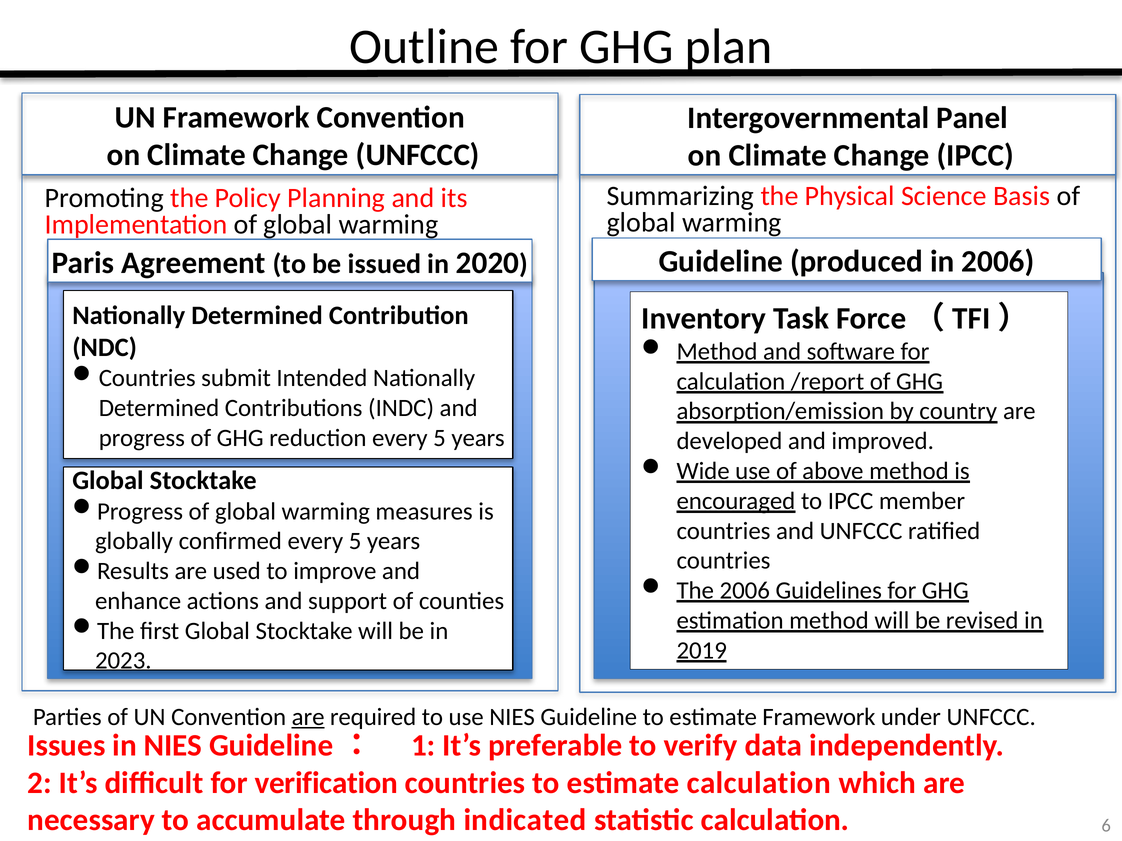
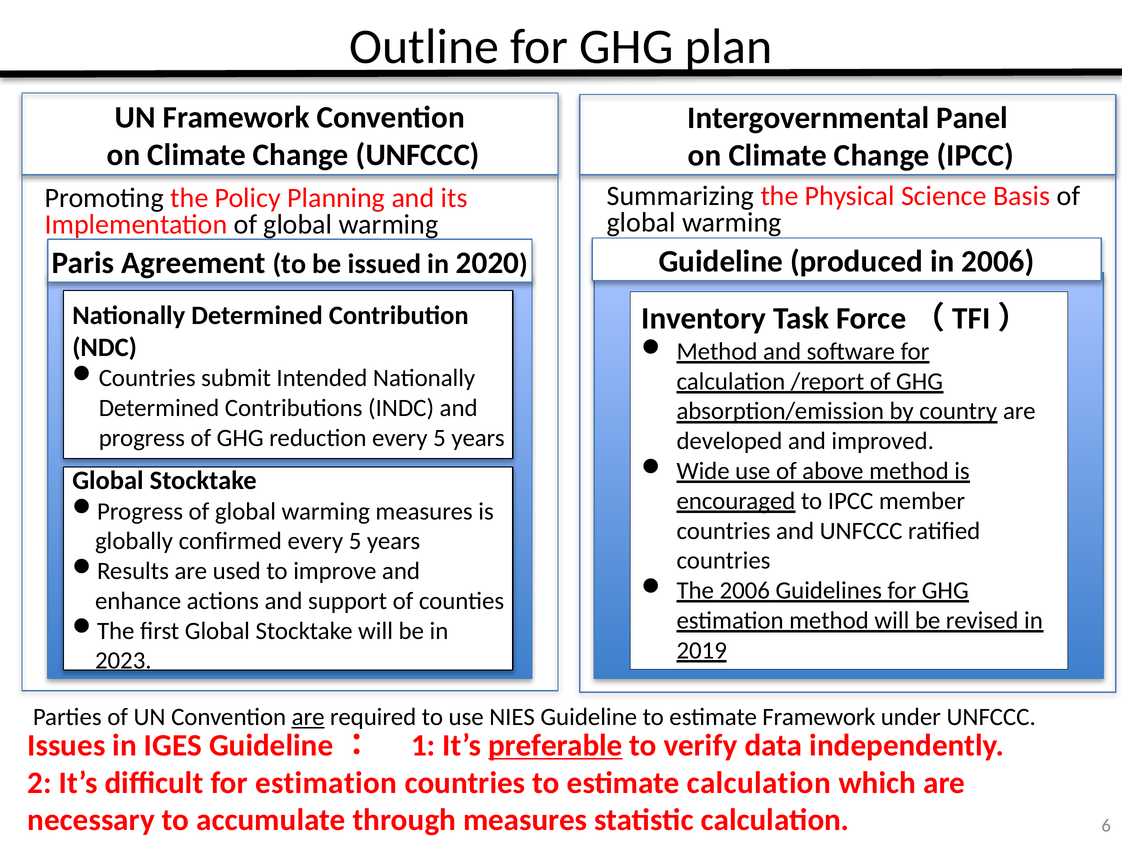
in NIES: NIES -> IGES (173, 746)
preferable underline: none -> present (555, 746)
for verification: verification -> estimation (326, 783)
through indicated: indicated -> measures (525, 821)
